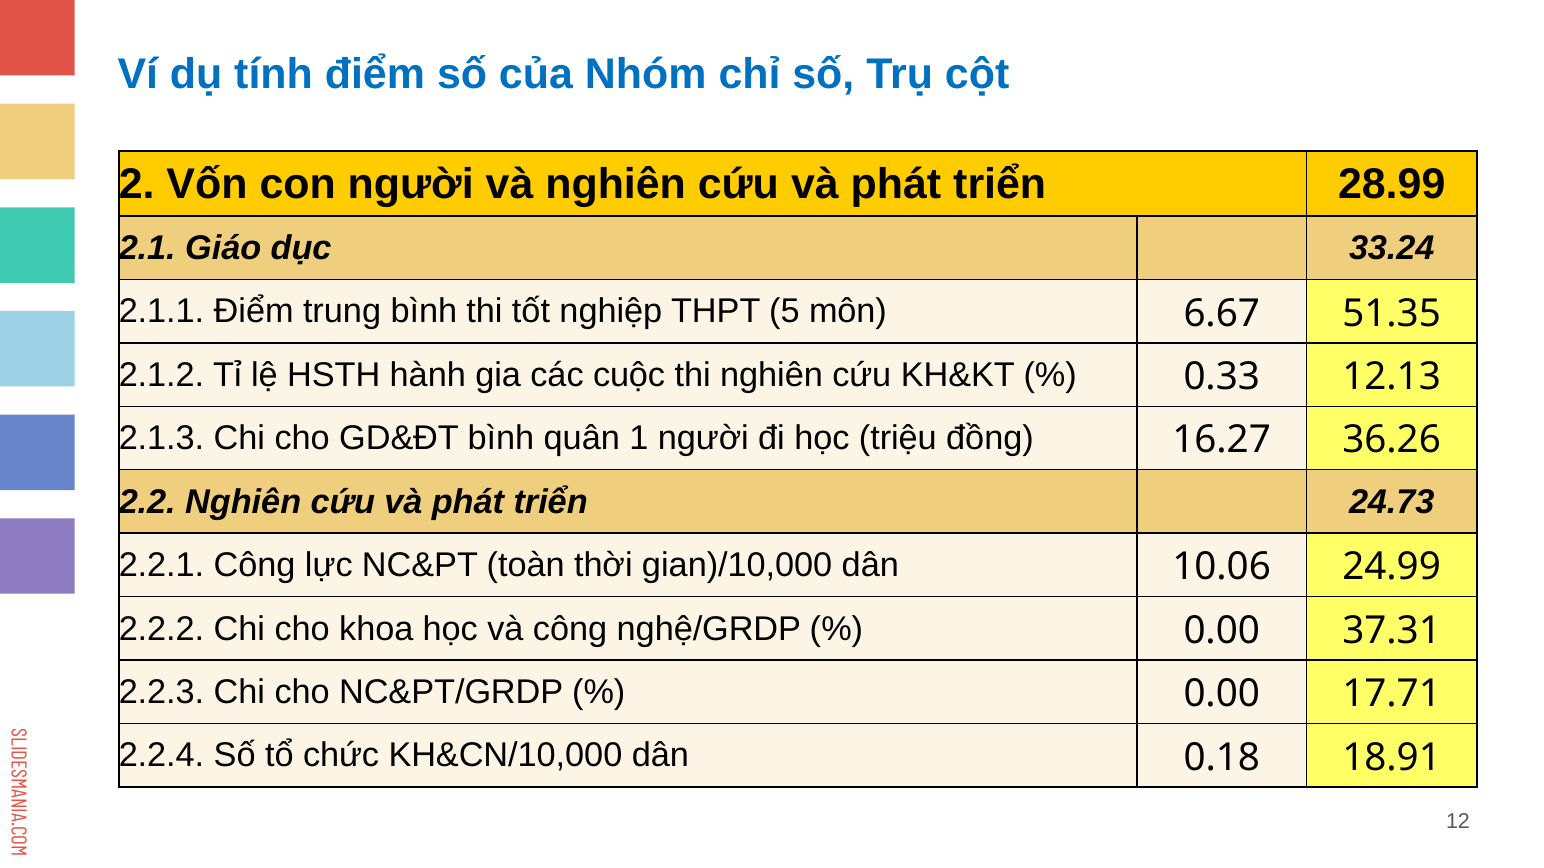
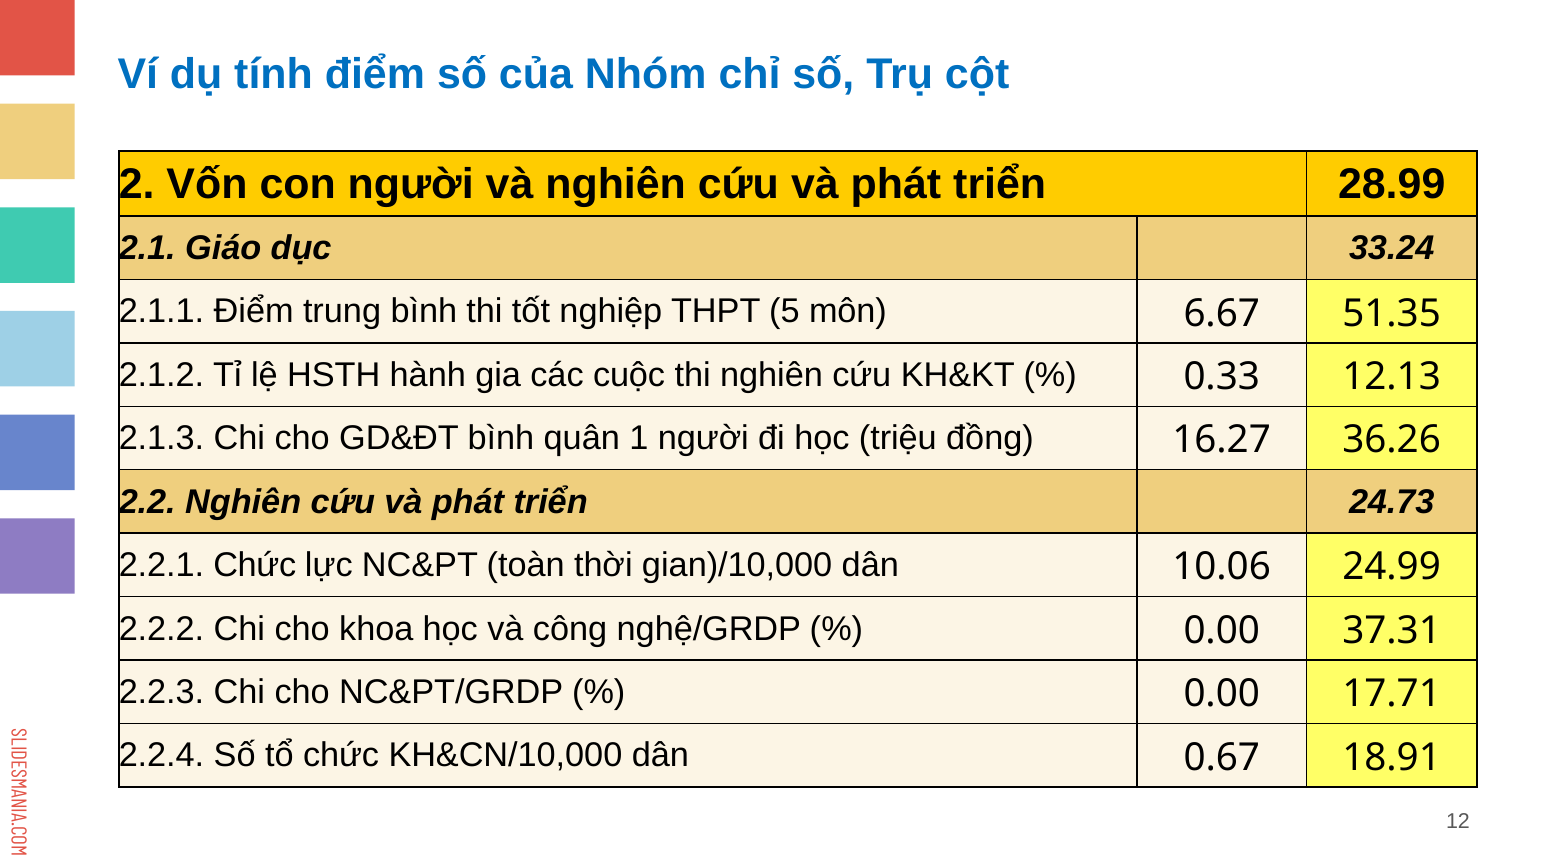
2.2.1 Công: Công -> Chức (255, 566)
0.18: 0.18 -> 0.67 (1222, 758)
